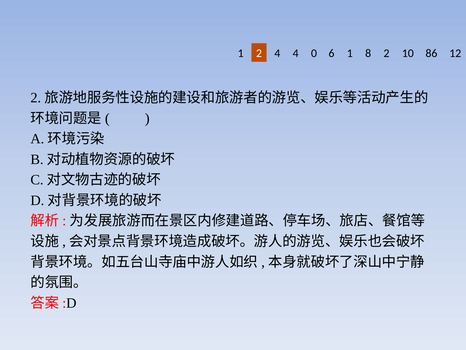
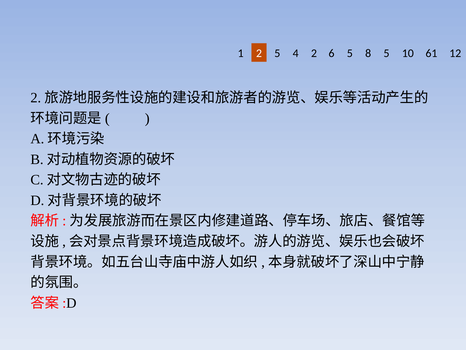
2 4: 4 -> 5 (277, 53)
4 0: 0 -> 2 (314, 53)
6 1: 1 -> 5 (350, 53)
8 2: 2 -> 5 (387, 53)
86: 86 -> 61 (431, 53)
